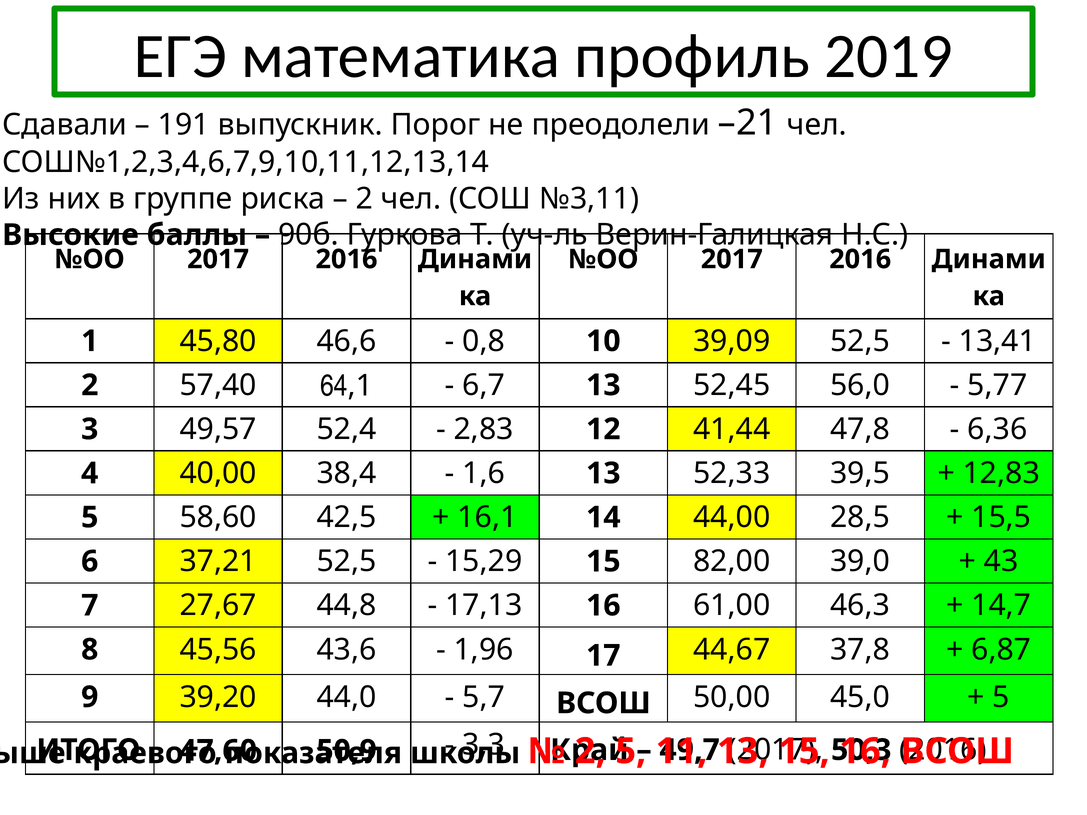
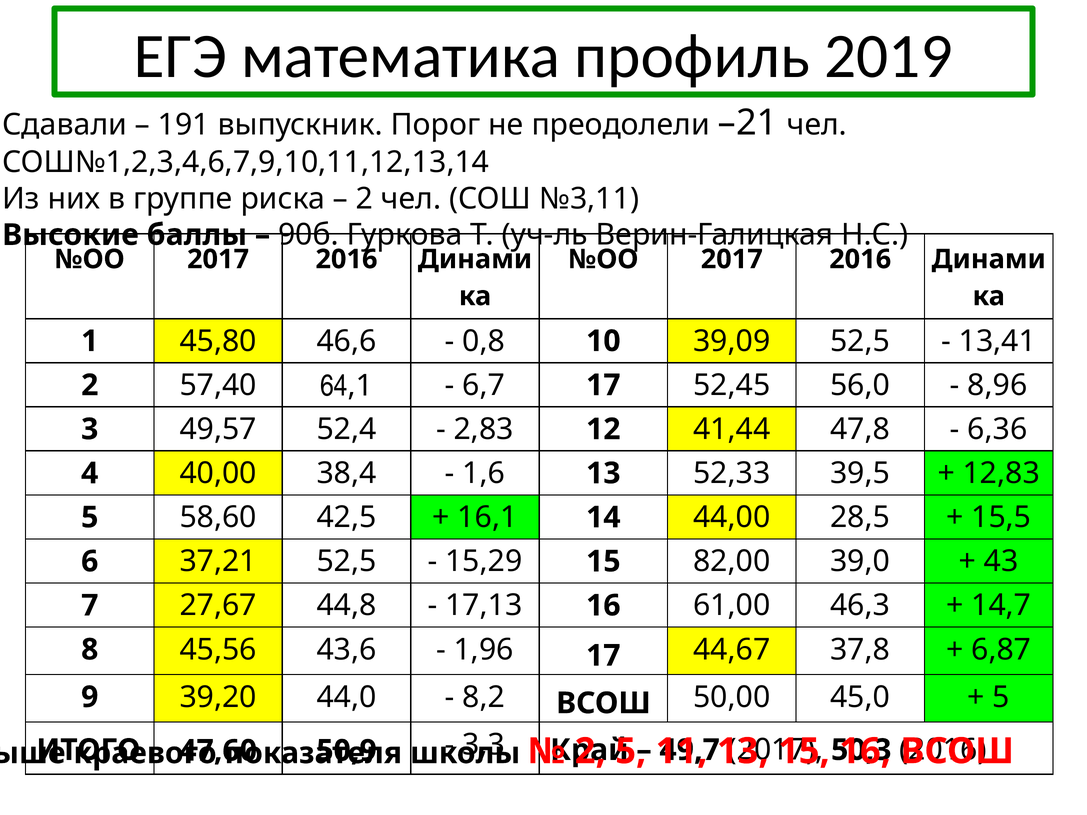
6,7 13: 13 -> 17 (603, 385)
5,77: 5,77 -> 8,96 (997, 385)
5,7: 5,7 -> 8,2 (484, 697)
